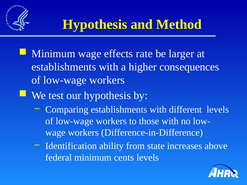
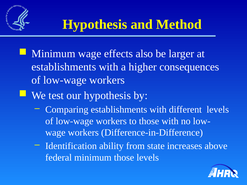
rate: rate -> also (144, 54)
minimum cents: cents -> those (124, 158)
